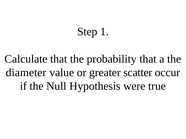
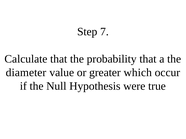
1: 1 -> 7 (104, 32)
scatter: scatter -> which (138, 73)
